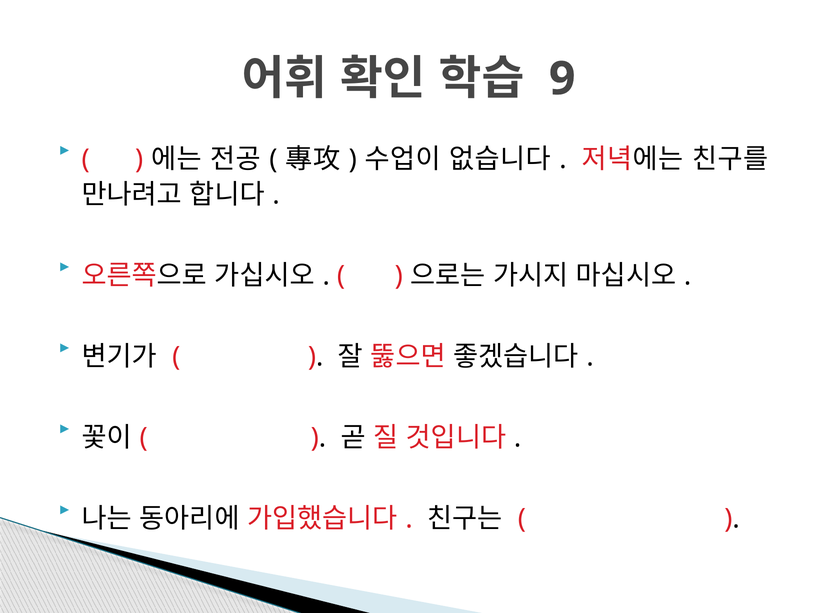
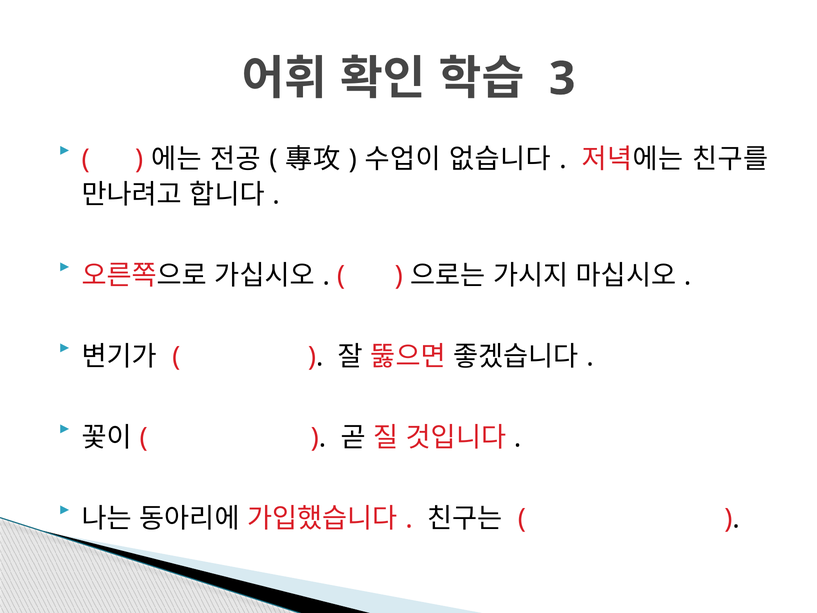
9: 9 -> 3 (562, 79)
